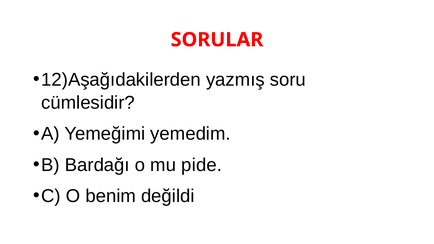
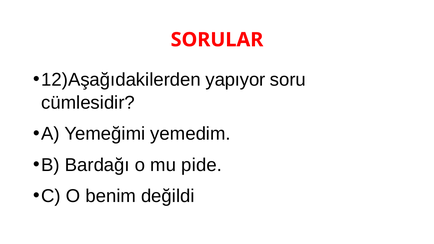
yazmış: yazmış -> yapıyor (235, 80)
